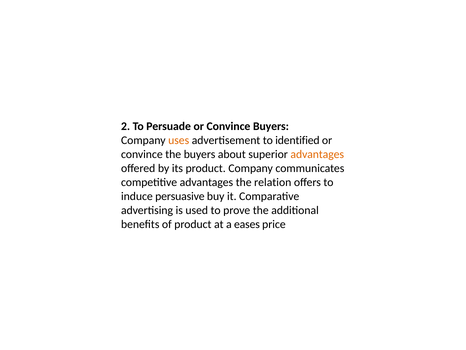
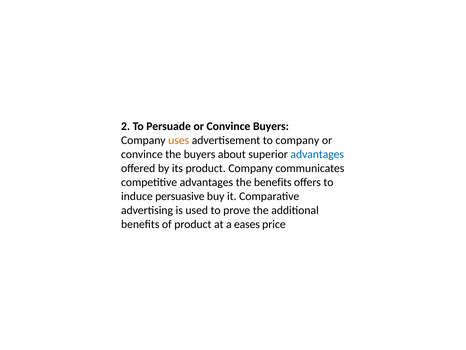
to identified: identified -> company (297, 140)
advantages colour: orange -> blue (317, 154)
the relation: relation -> benefits (273, 182)
